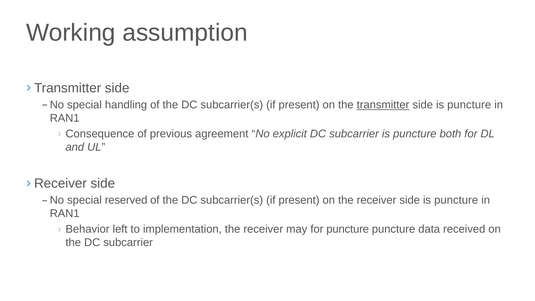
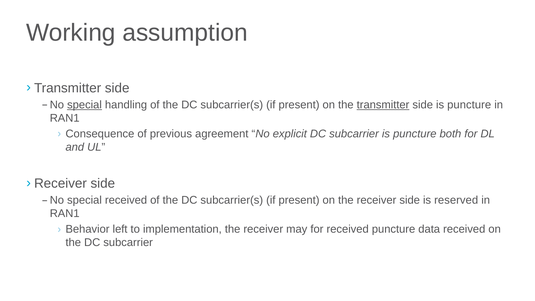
special underline: none -> present (84, 105)
special reserved: reserved -> received (126, 200)
receiver side is puncture: puncture -> reserved (456, 200)
for puncture: puncture -> received (348, 229)
